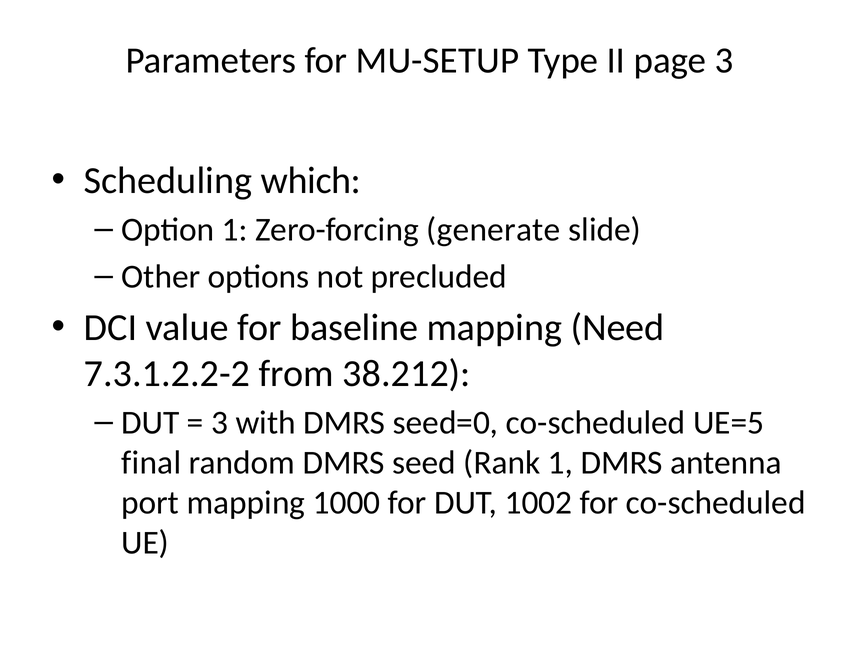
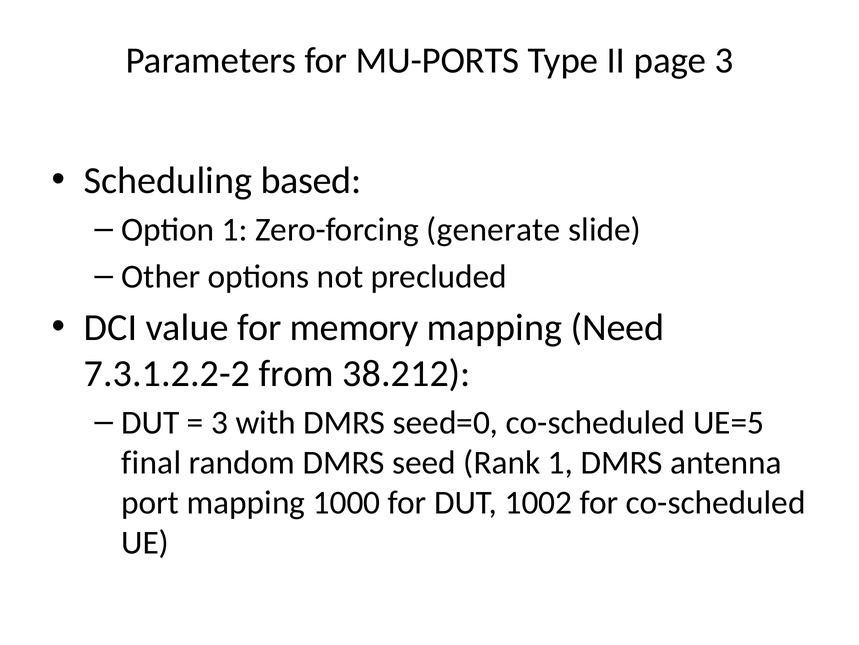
MU-SETUP: MU-SETUP -> MU-PORTS (438, 60)
which: which -> based (311, 180)
baseline: baseline -> memory (354, 327)
